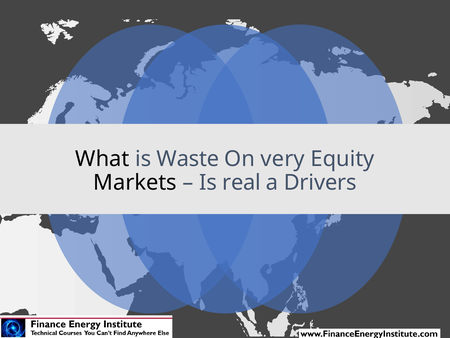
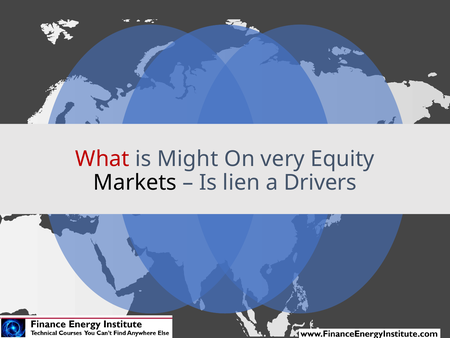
What colour: black -> red (102, 159)
Waste: Waste -> Might (188, 159)
real: real -> lien (241, 182)
